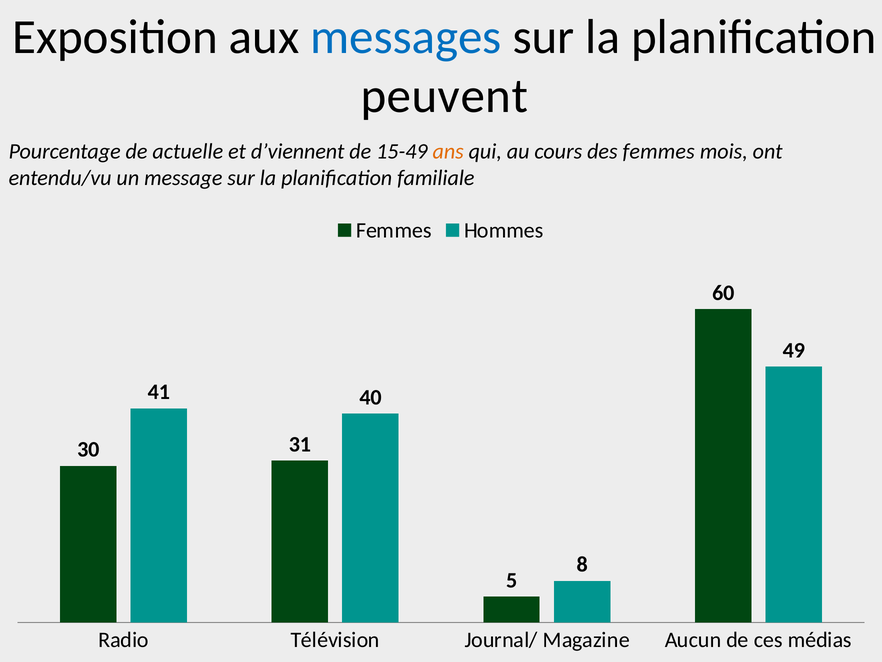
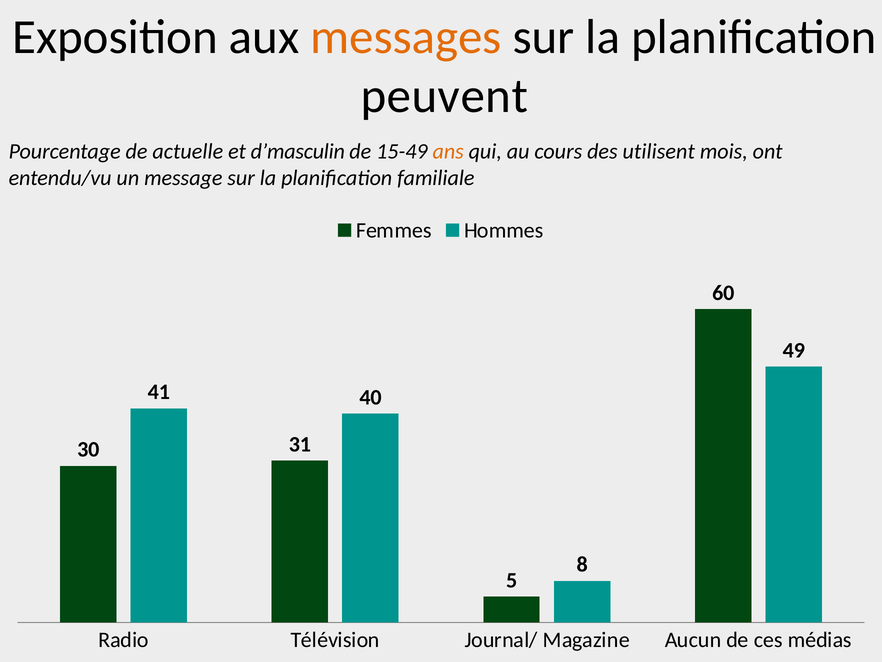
messages colour: blue -> orange (406, 37)
d’viennent: d’viennent -> d’masculin (298, 151)
des femmes: femmes -> utilisent (659, 151)
